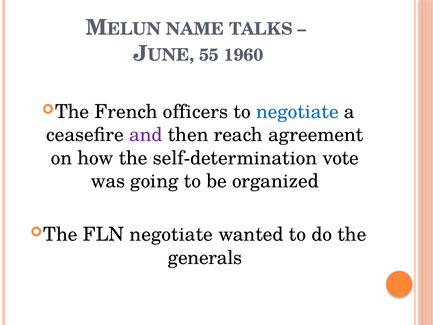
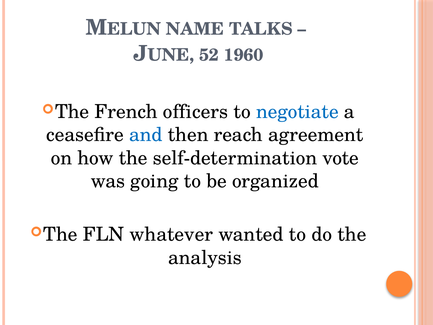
55: 55 -> 52 (209, 55)
and colour: purple -> blue (146, 135)
FLN negotiate: negotiate -> whatever (171, 234)
generals: generals -> analysis (205, 258)
